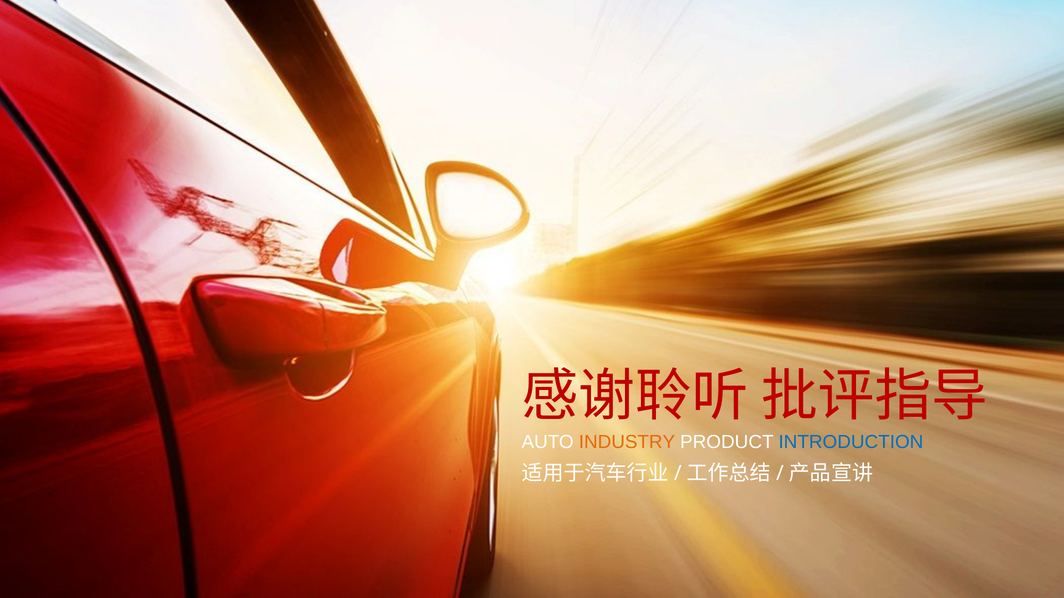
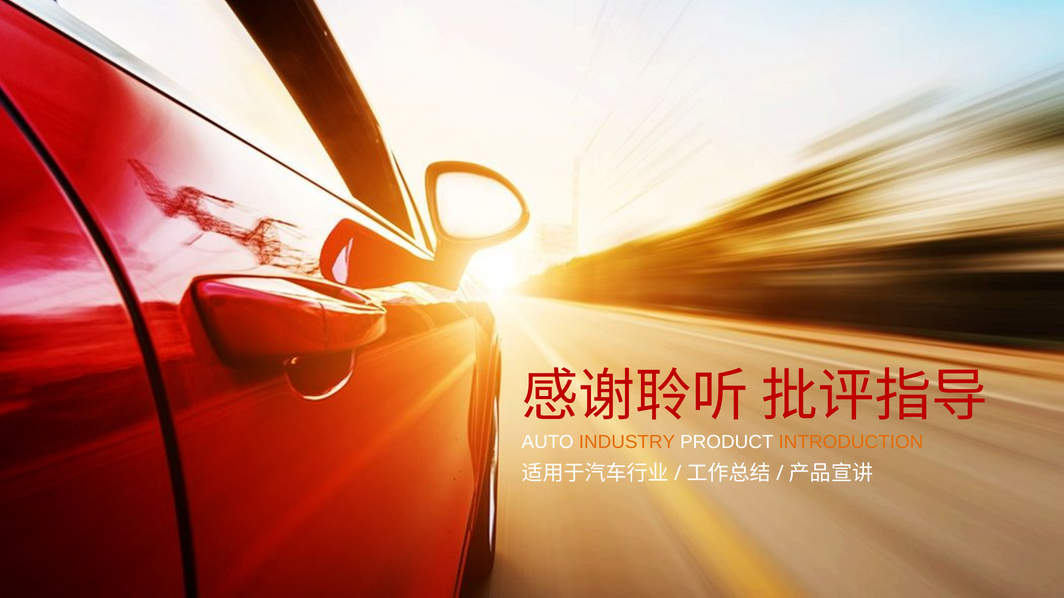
INTRODUCTION colour: blue -> orange (851, 442)
